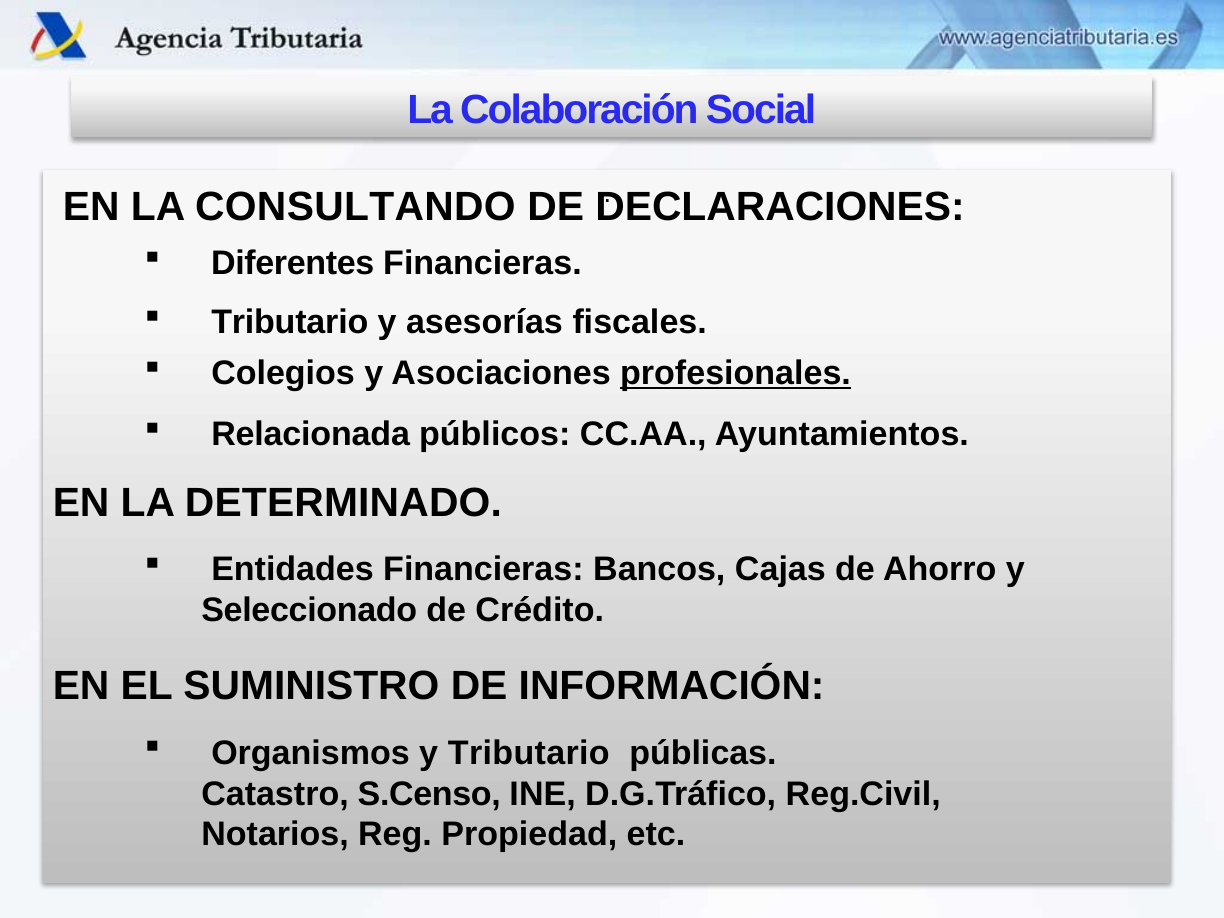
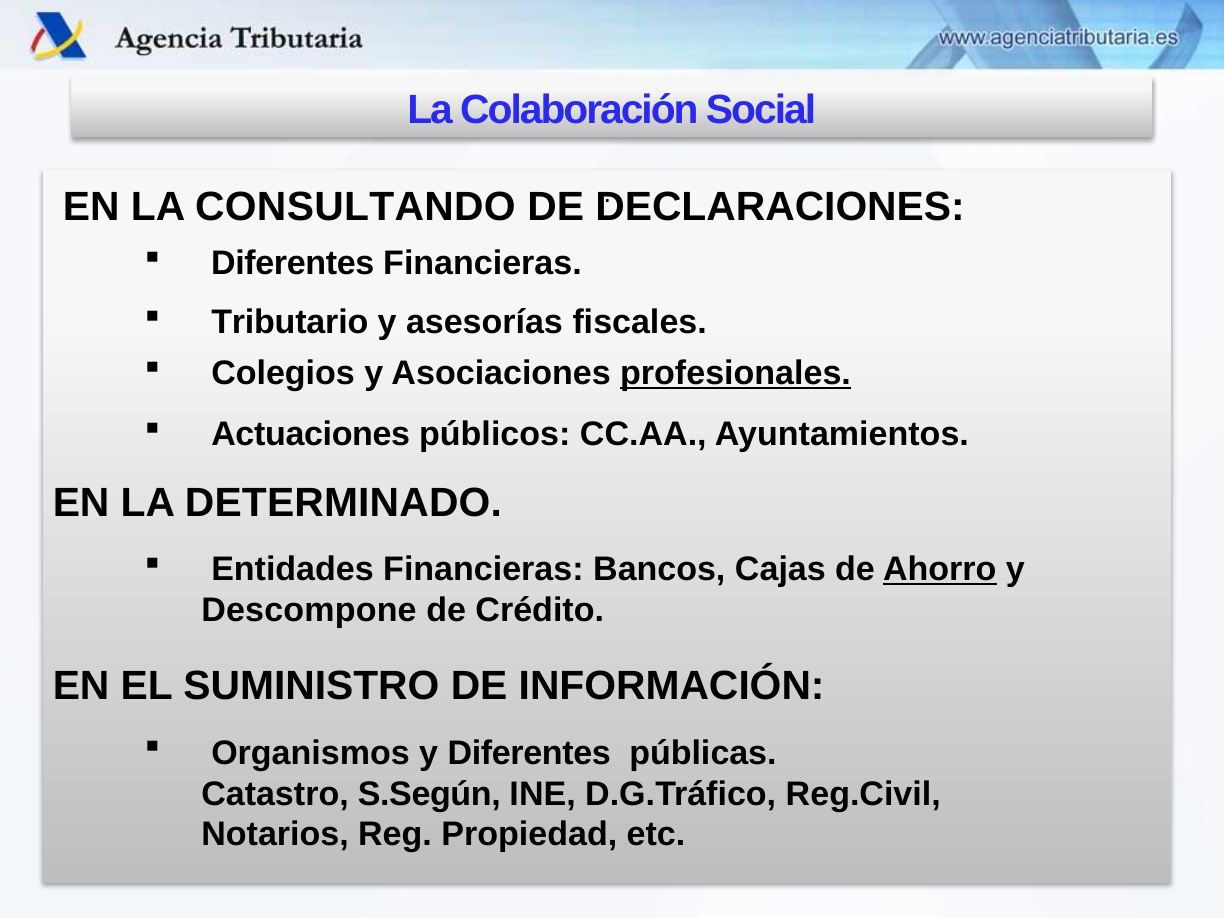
Relacionada: Relacionada -> Actuaciones (311, 435)
Ahorro underline: none -> present (940, 569)
Seleccionado: Seleccionado -> Descompone (309, 610)
y Tributario: Tributario -> Diferentes (529, 753)
S.Censo: S.Censo -> S.Según (429, 794)
